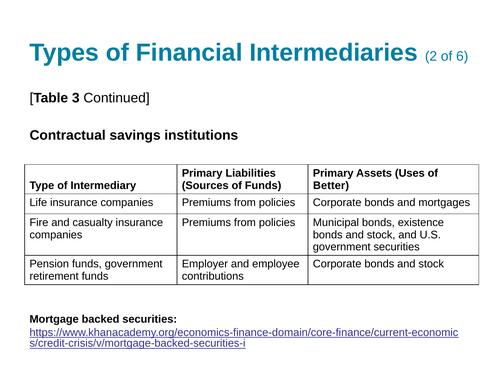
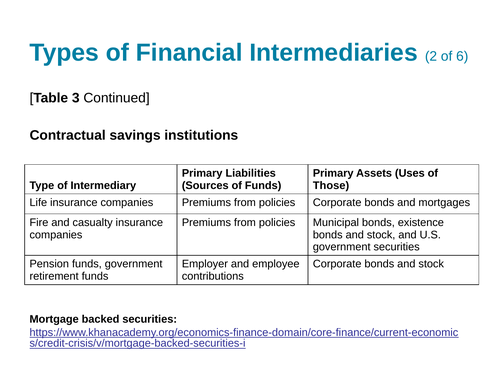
Better: Better -> Those (331, 185)
